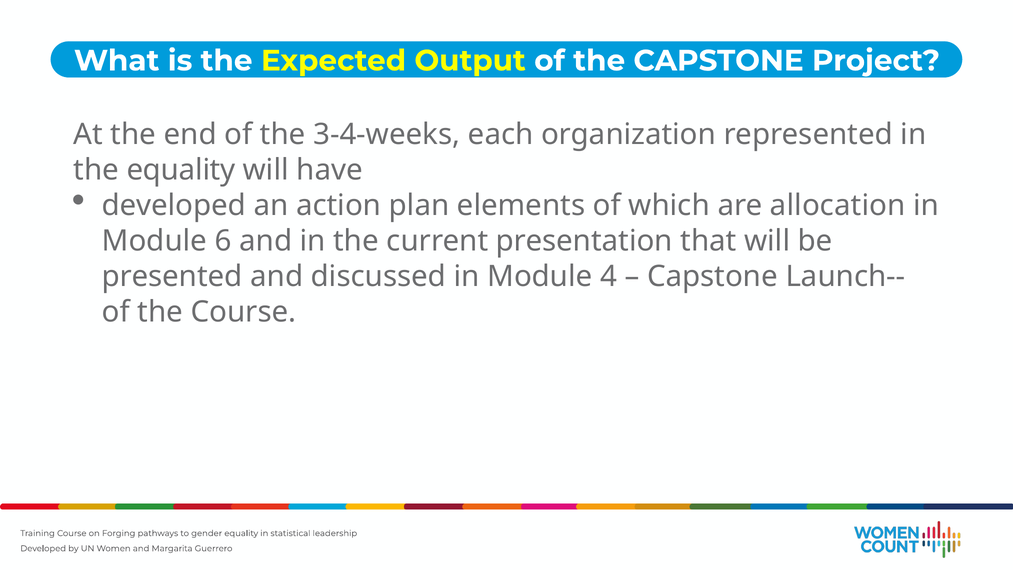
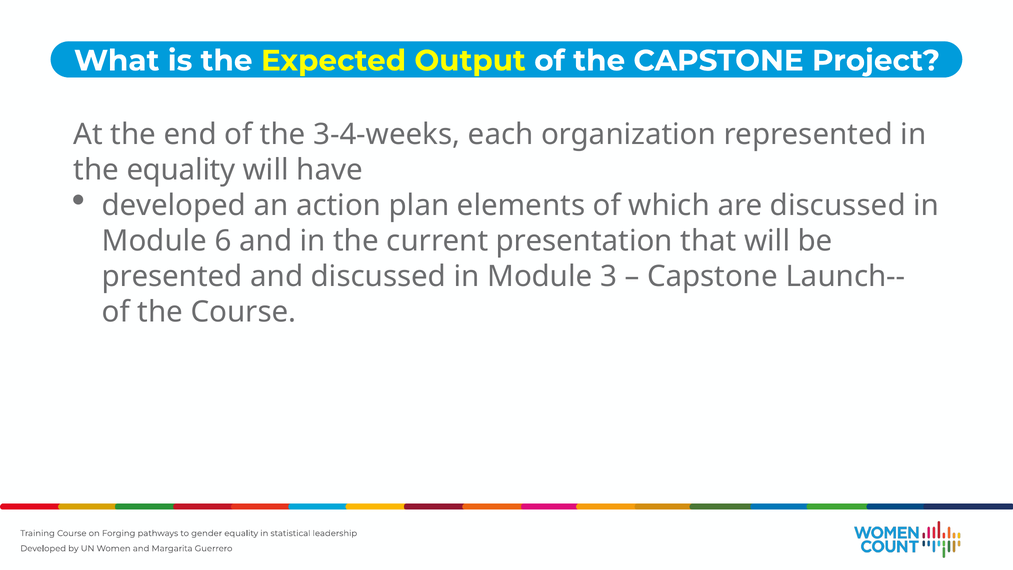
are allocation: allocation -> discussed (838, 205)
4: 4 -> 3 (609, 276)
